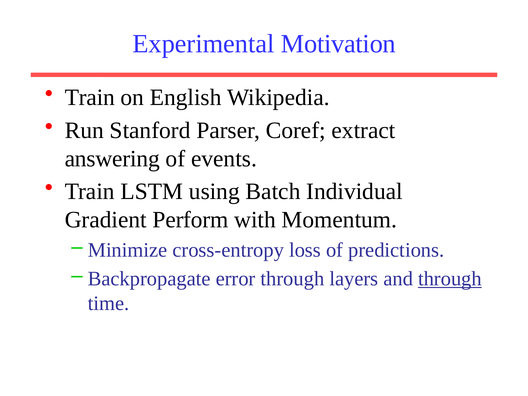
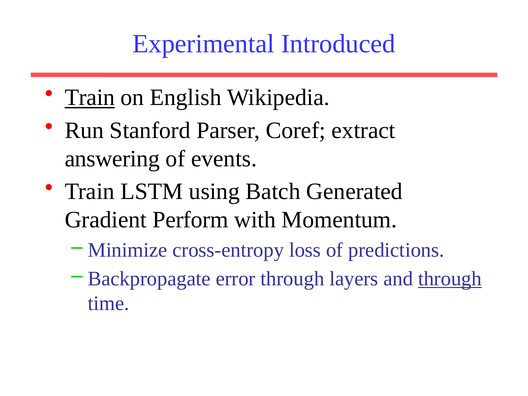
Motivation: Motivation -> Introduced (338, 44)
Train underline: none -> present (90, 98)
Individual: Individual -> Generated (354, 192)
